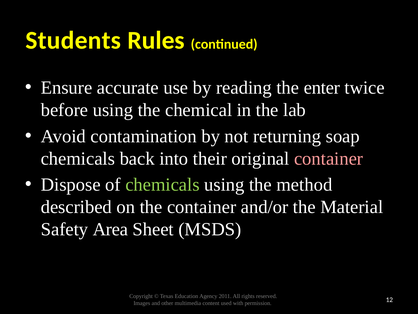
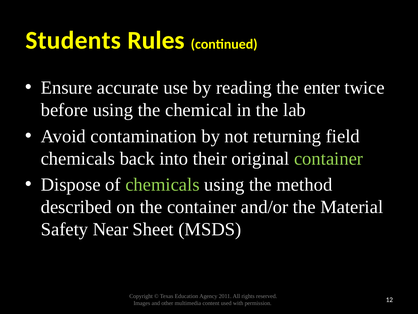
soap: soap -> field (343, 136)
container colour: pink -> light green (329, 158)
Area: Area -> Near (110, 229)
